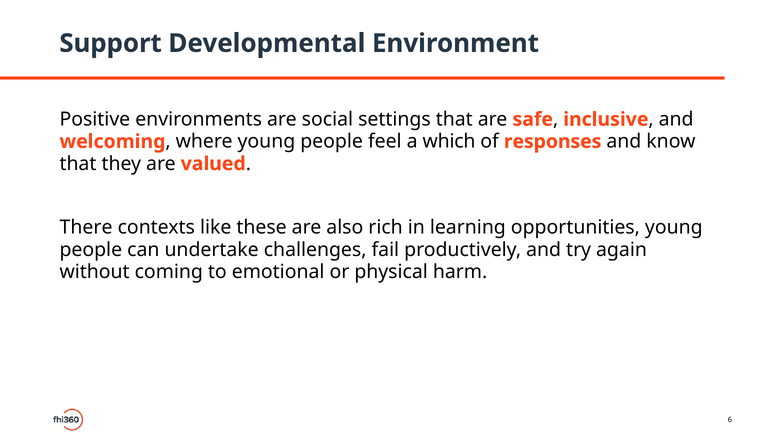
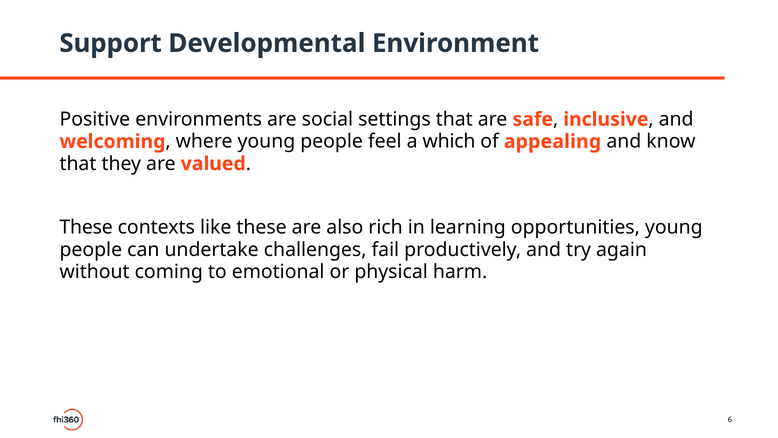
responses: responses -> appealing (553, 141)
There: There -> These (86, 227)
